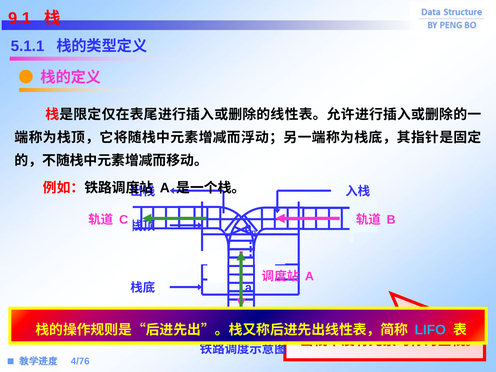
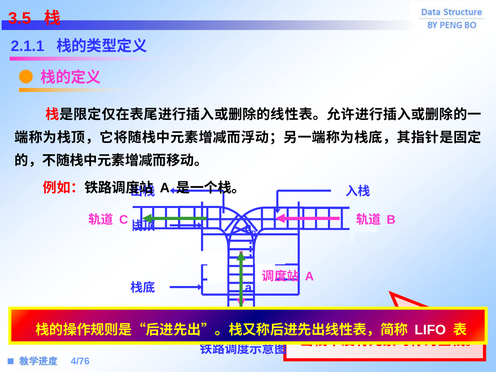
9.1: 9.1 -> 3.5 (20, 19)
5.1.1: 5.1.1 -> 2.1.1 (28, 46)
LIFO colour: light blue -> white (430, 330)
